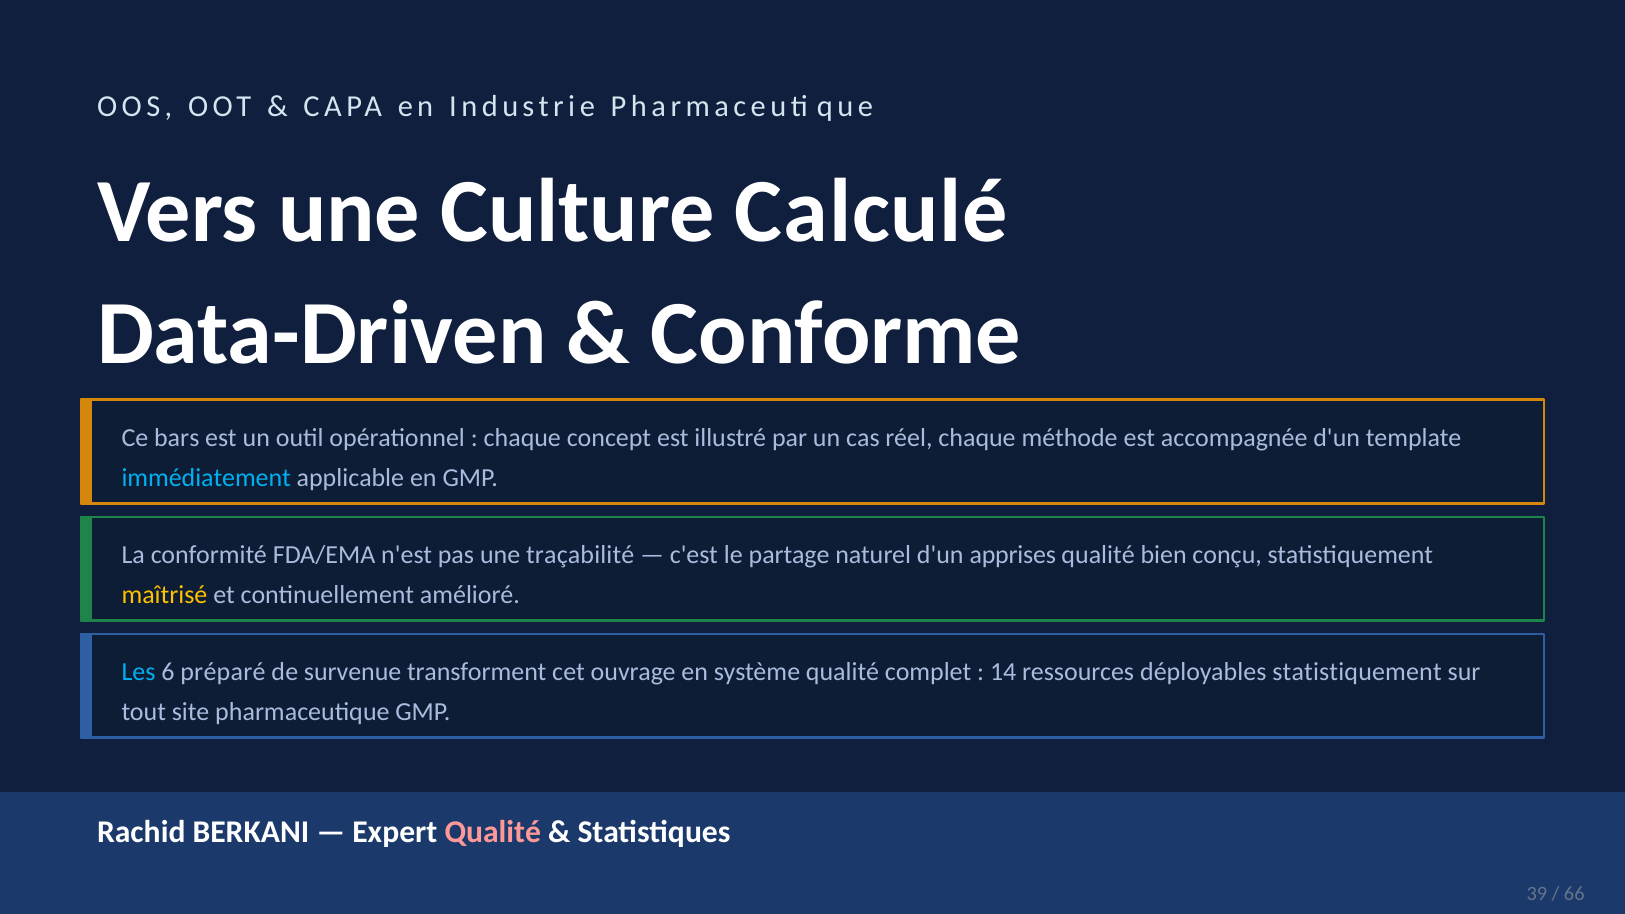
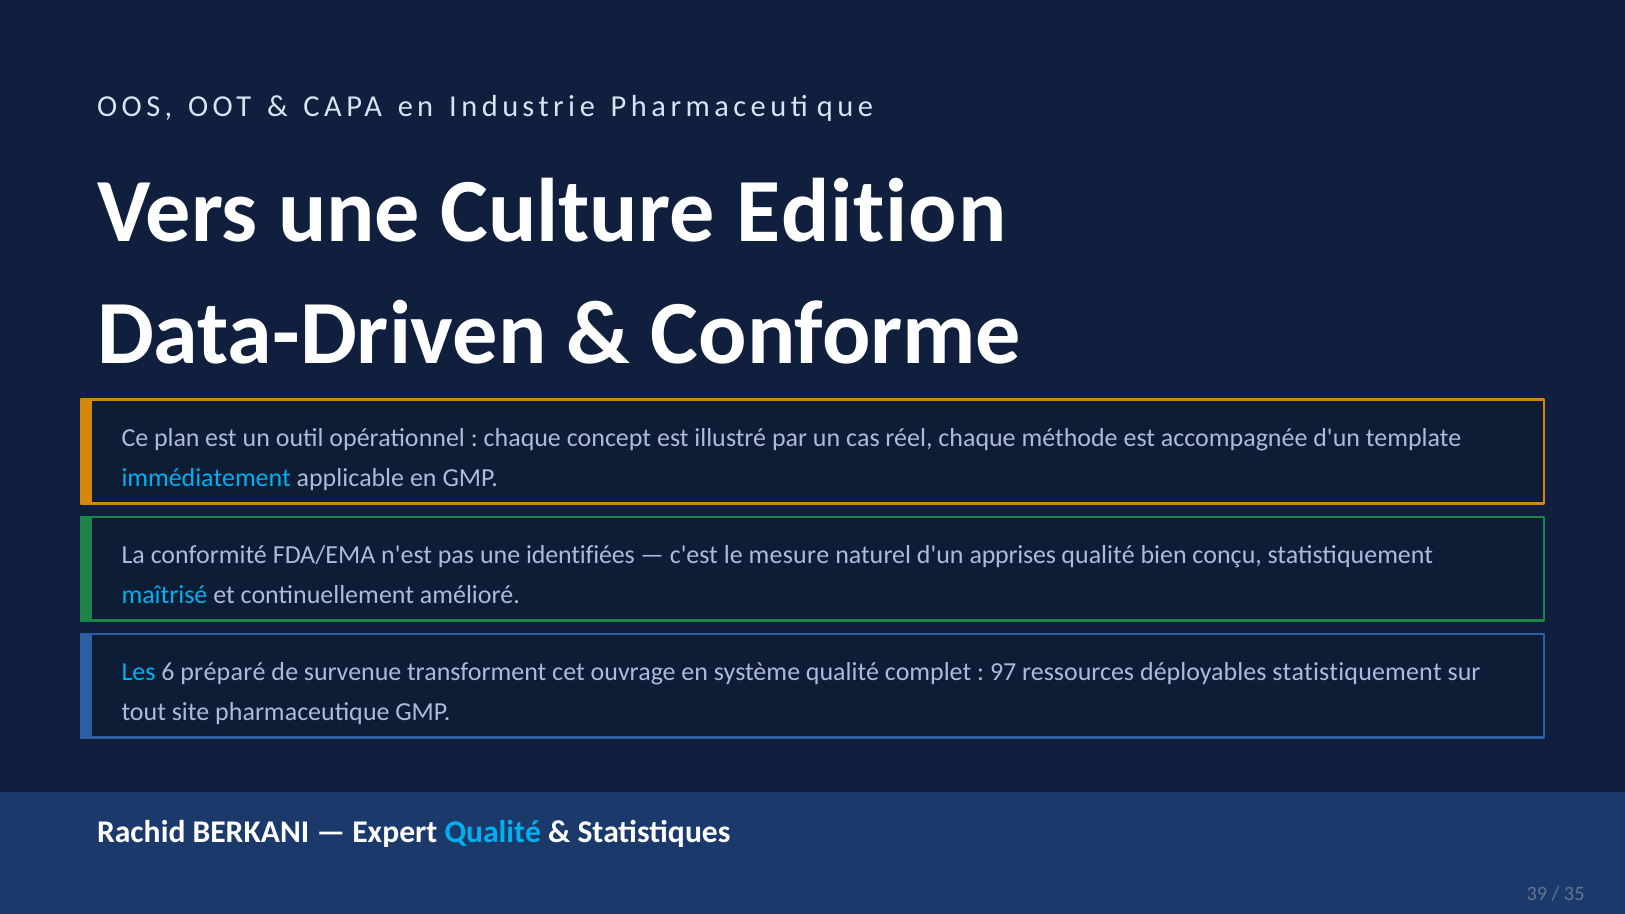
Calculé: Calculé -> Edition (872, 212)
bars: bars -> plan (177, 438)
traçabilité: traçabilité -> identifiées (580, 555)
partage: partage -> mesure (789, 555)
maîtrisé colour: yellow -> light blue (164, 595)
14: 14 -> 97 (1003, 672)
Qualité colour: pink -> light blue (493, 833)
66: 66 -> 35 (1574, 893)
